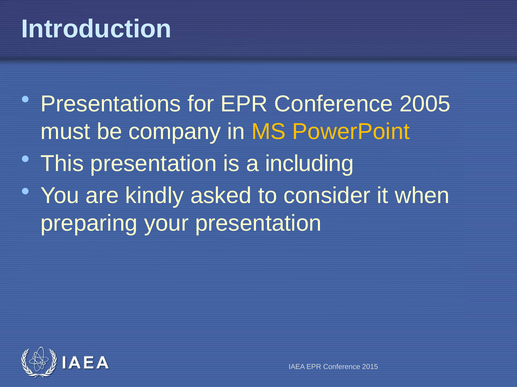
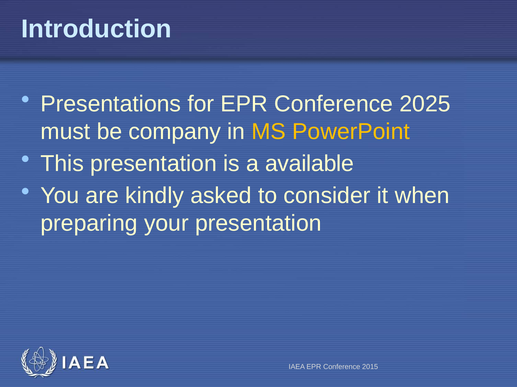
2005: 2005 -> 2025 (425, 104)
including: including -> available (310, 164)
